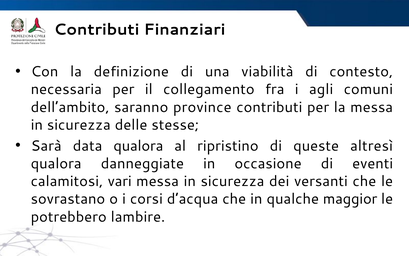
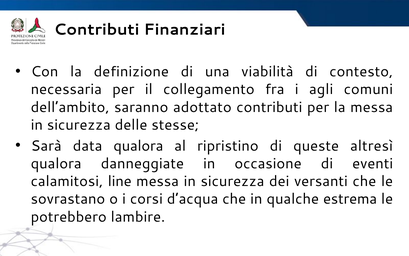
province: province -> adottato (202, 107)
vari: vari -> line (120, 181)
maggior: maggior -> estrema (350, 199)
